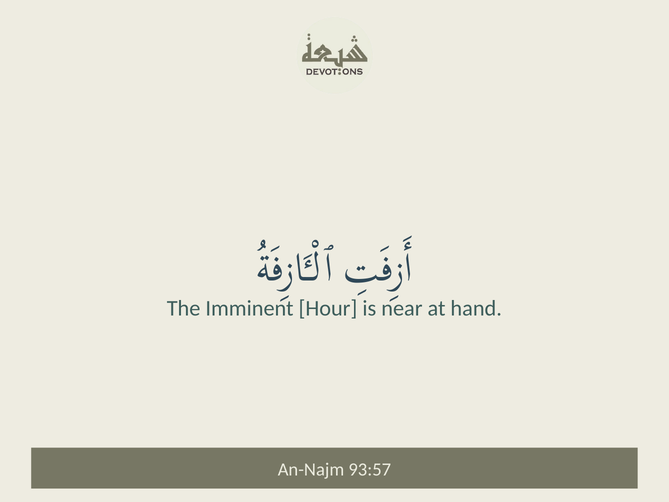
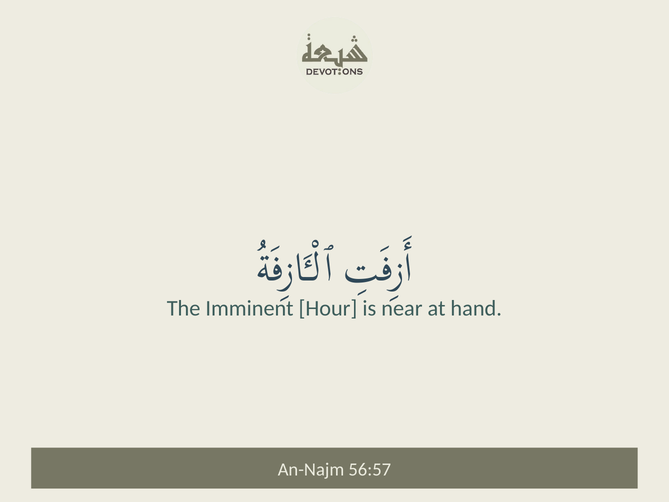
93:57: 93:57 -> 56:57 (370, 469)
